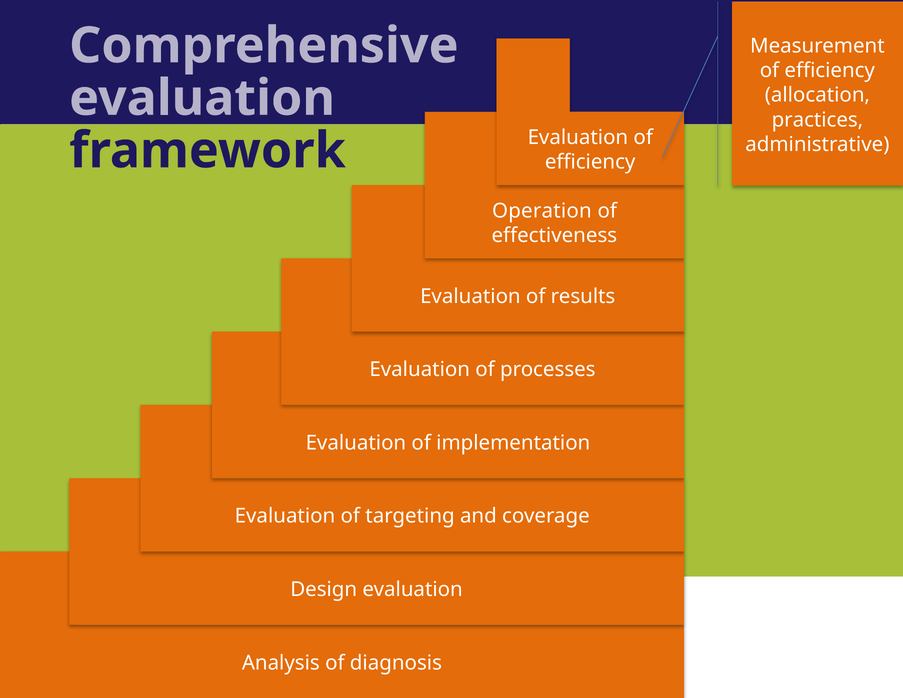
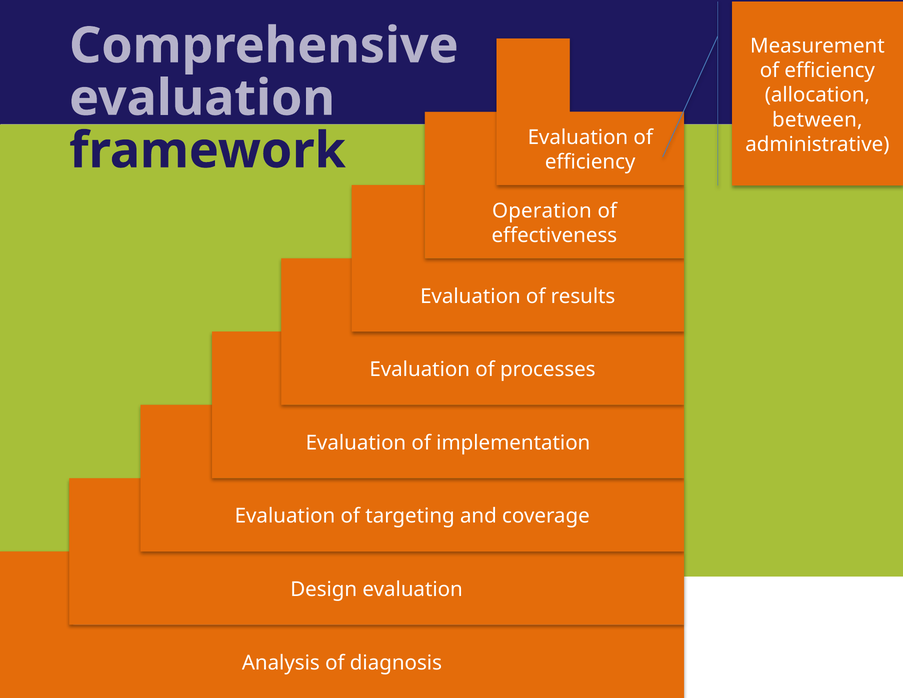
practices: practices -> between (817, 120)
